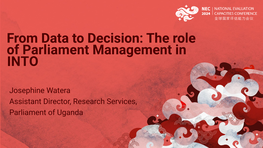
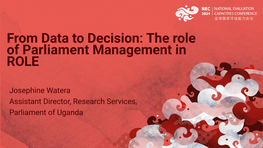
INTO: INTO -> ROLE (23, 61)
